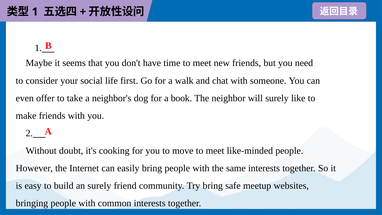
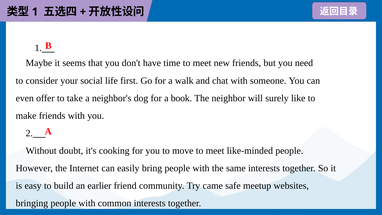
an surely: surely -> earlier (99, 186)
Try bring: bring -> came (213, 186)
